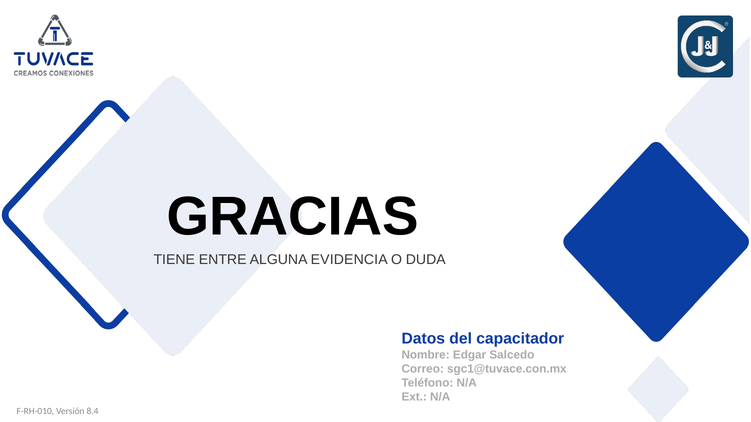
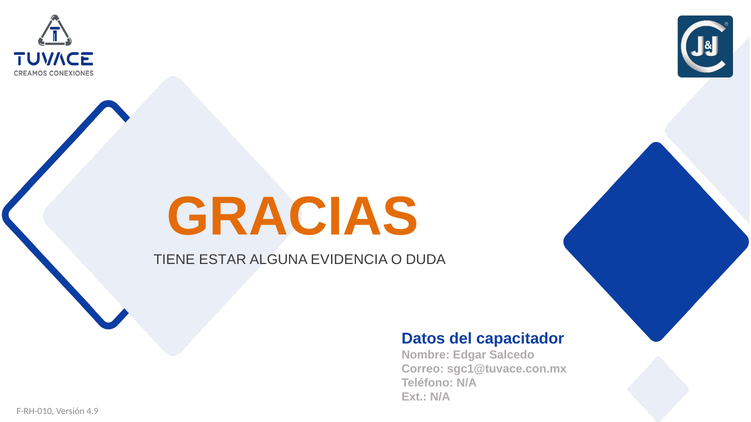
GRACIAS colour: black -> orange (293, 217)
ENTRE: ENTRE -> ESTAR (223, 260)
8.4: 8.4 -> 4.9 (93, 411)
